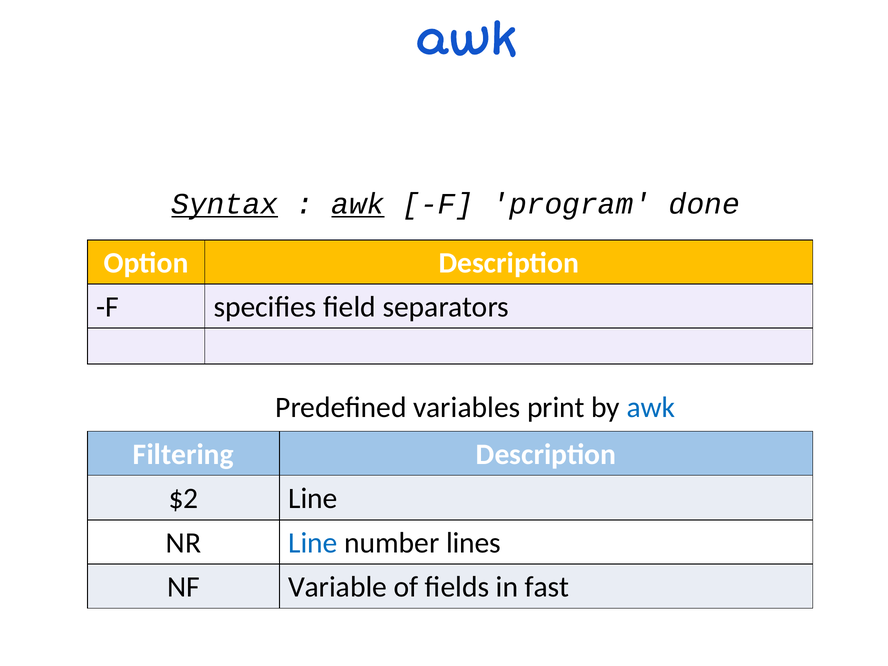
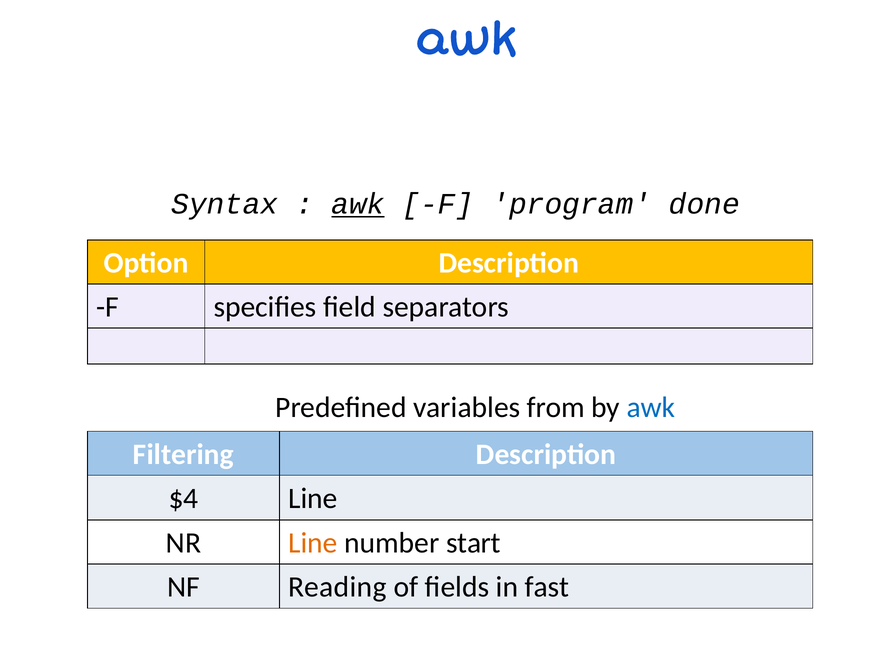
Syntax underline: present -> none (225, 204)
print: print -> from (556, 408)
$2: $2 -> $4 (183, 498)
Line colour: blue -> orange (313, 543)
lines: lines -> start (473, 543)
Variable: Variable -> Reading (337, 587)
